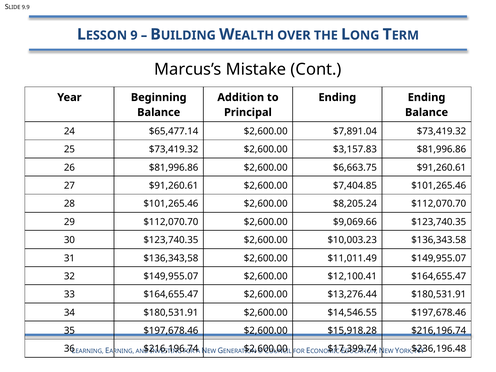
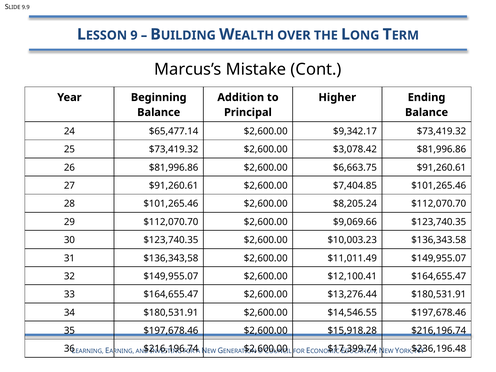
Ending: Ending -> Higher (337, 97)
$7,891.04: $7,891.04 -> $9,342.17 (355, 131)
$3,157.83: $3,157.83 -> $3,078.42 (355, 149)
